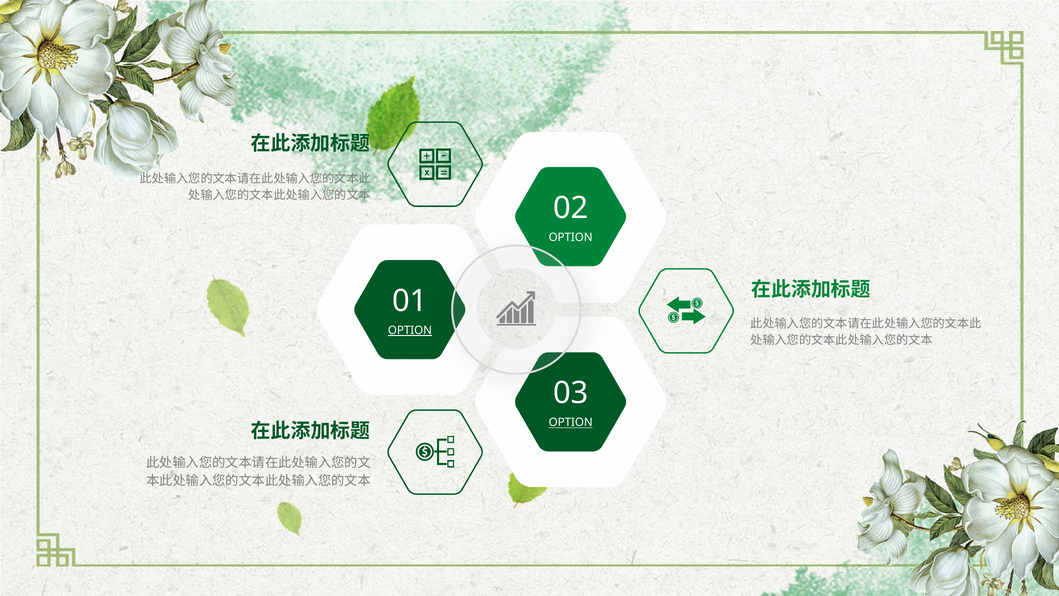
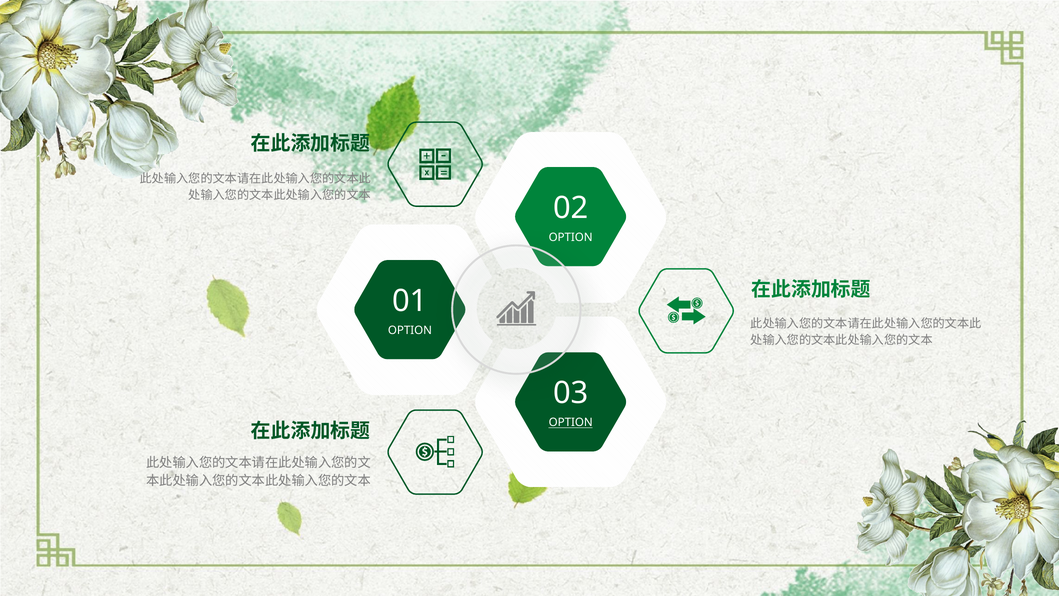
OPTION underline: present -> none (410, 330)
